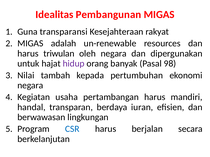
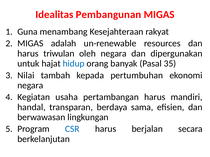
transparansi: transparansi -> menambang (64, 32)
hidup colour: purple -> blue (74, 64)
98: 98 -> 35 (170, 64)
iuran: iuran -> sama (142, 107)
